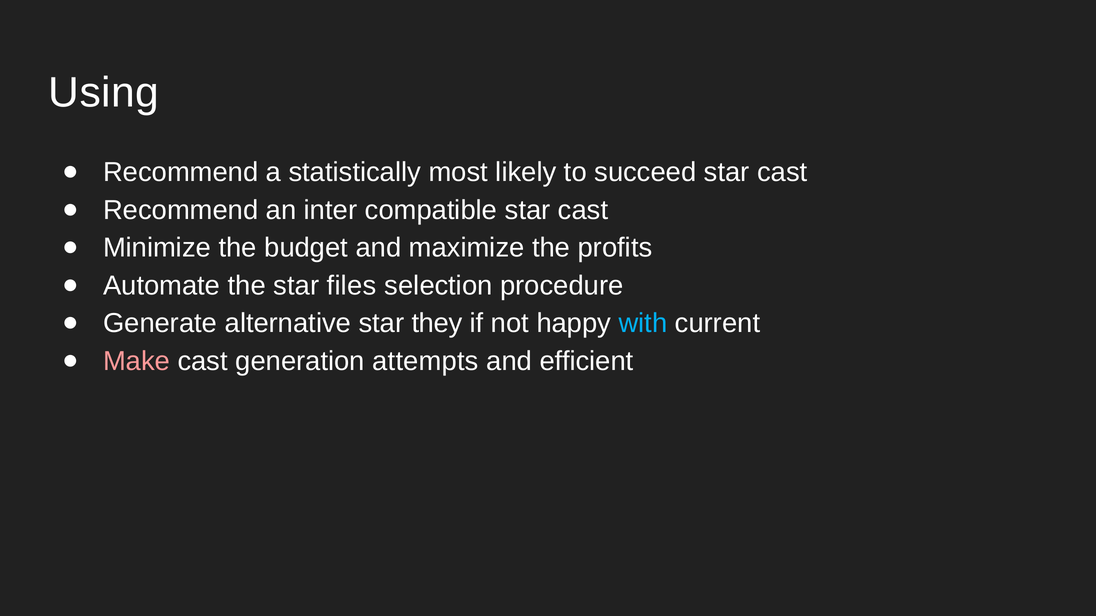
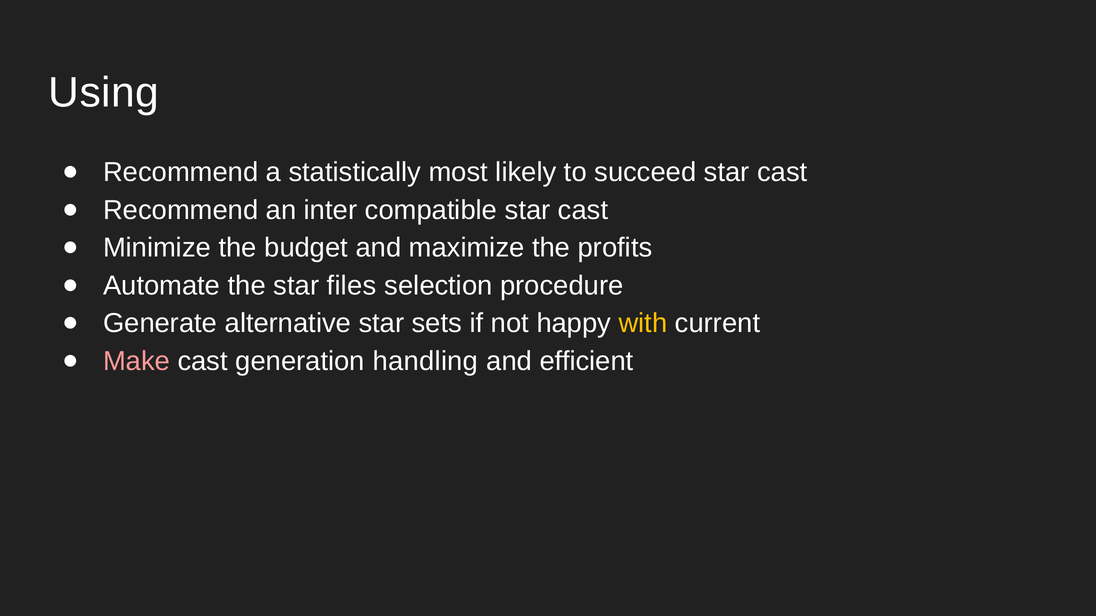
they: they -> sets (437, 324)
with colour: light blue -> yellow (643, 324)
attempts: attempts -> handling (425, 361)
